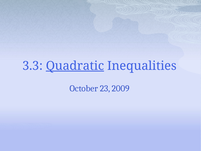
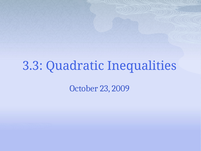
Quadratic underline: present -> none (75, 66)
